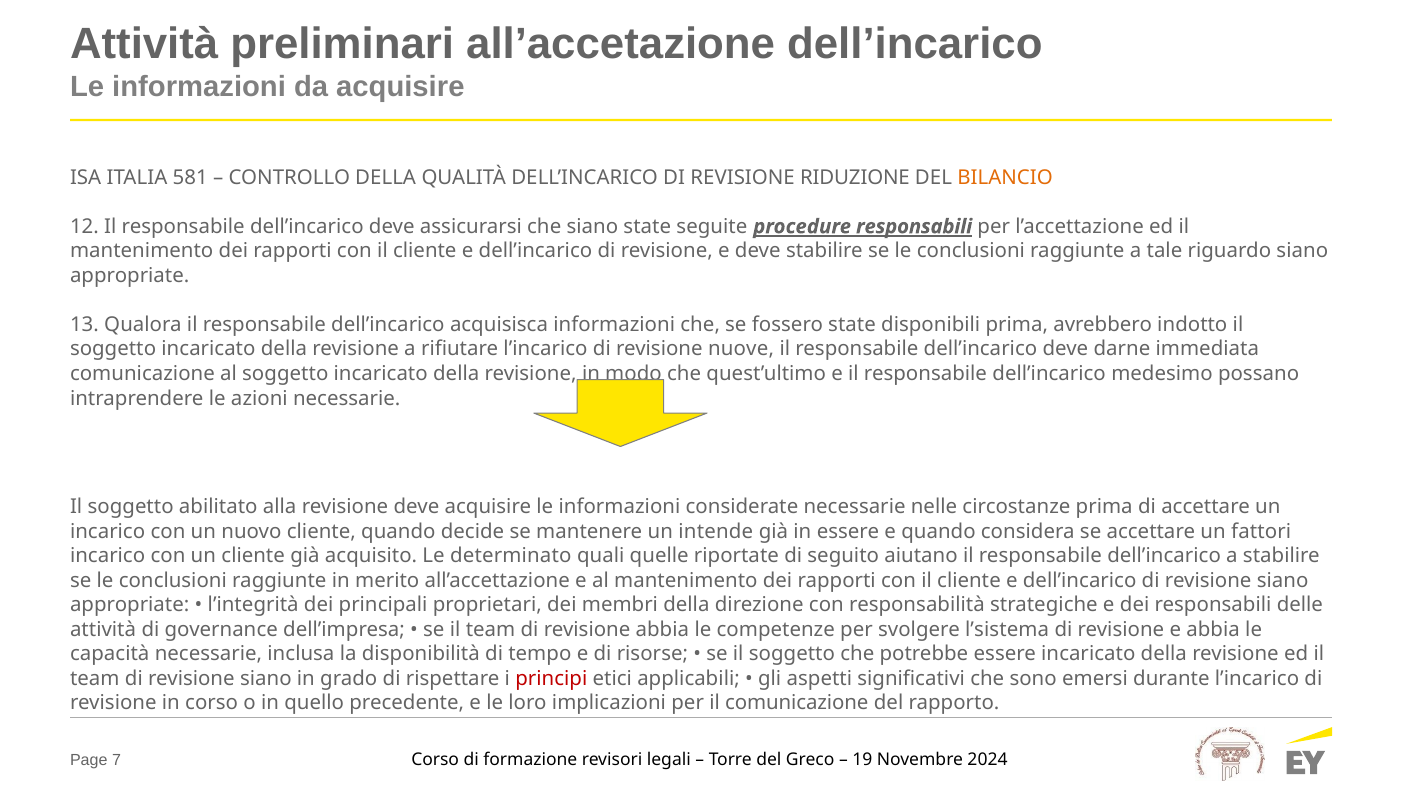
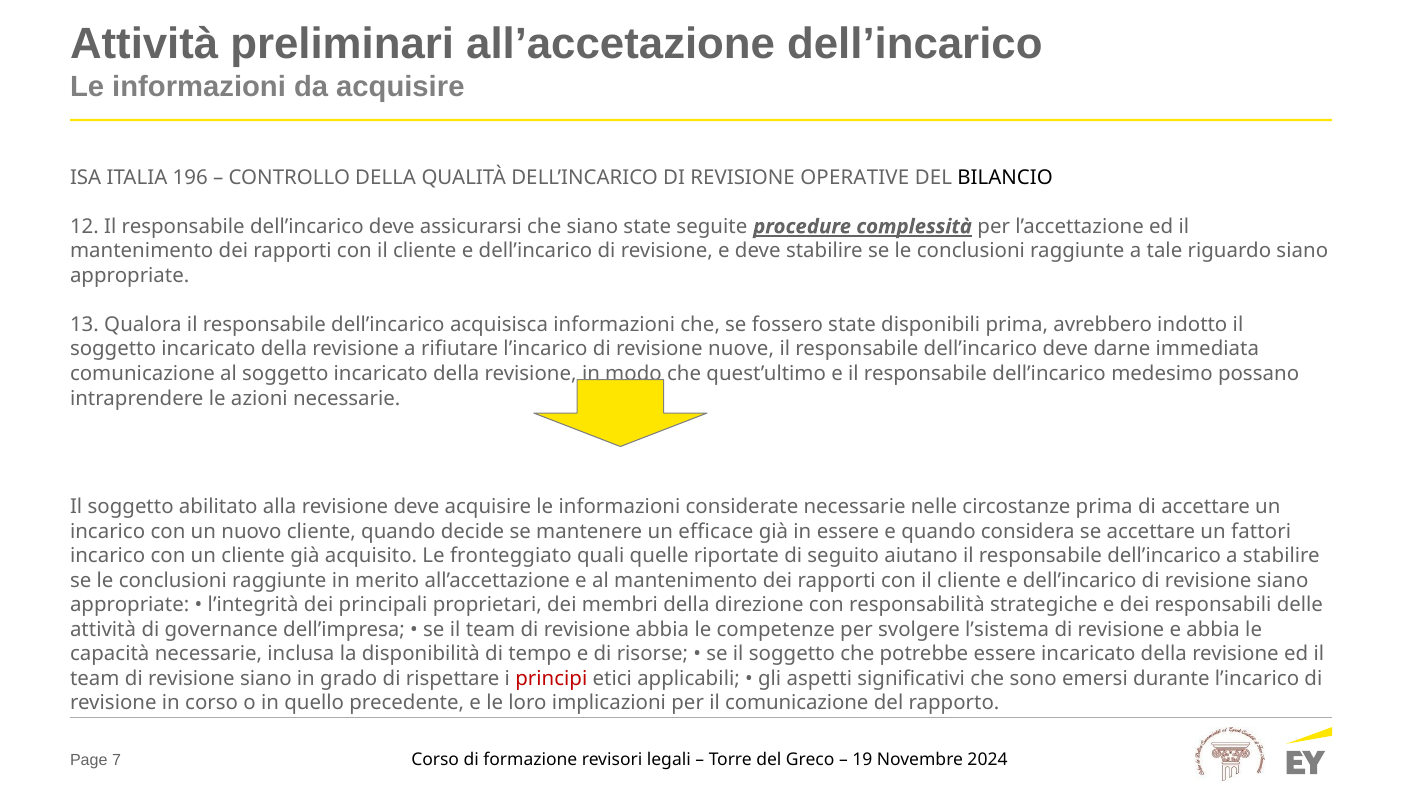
581: 581 -> 196 (190, 178)
RIDUZIONE: RIDUZIONE -> OPERATIVE (855, 178)
BILANCIO colour: orange -> black (1005, 178)
procedure responsabili: responsabili -> complessità (914, 227)
intende: intende -> efficace (716, 531)
determinato: determinato -> fronteggiato (511, 556)
